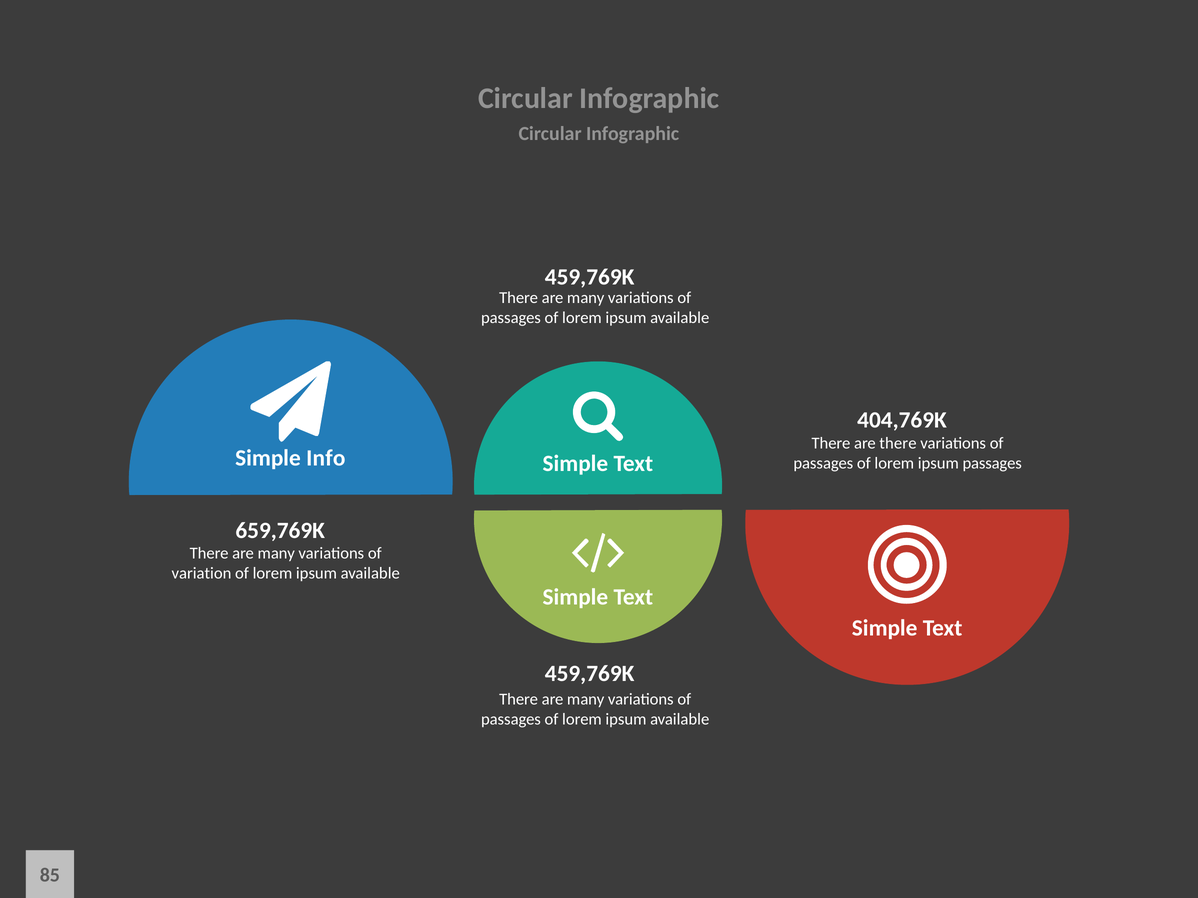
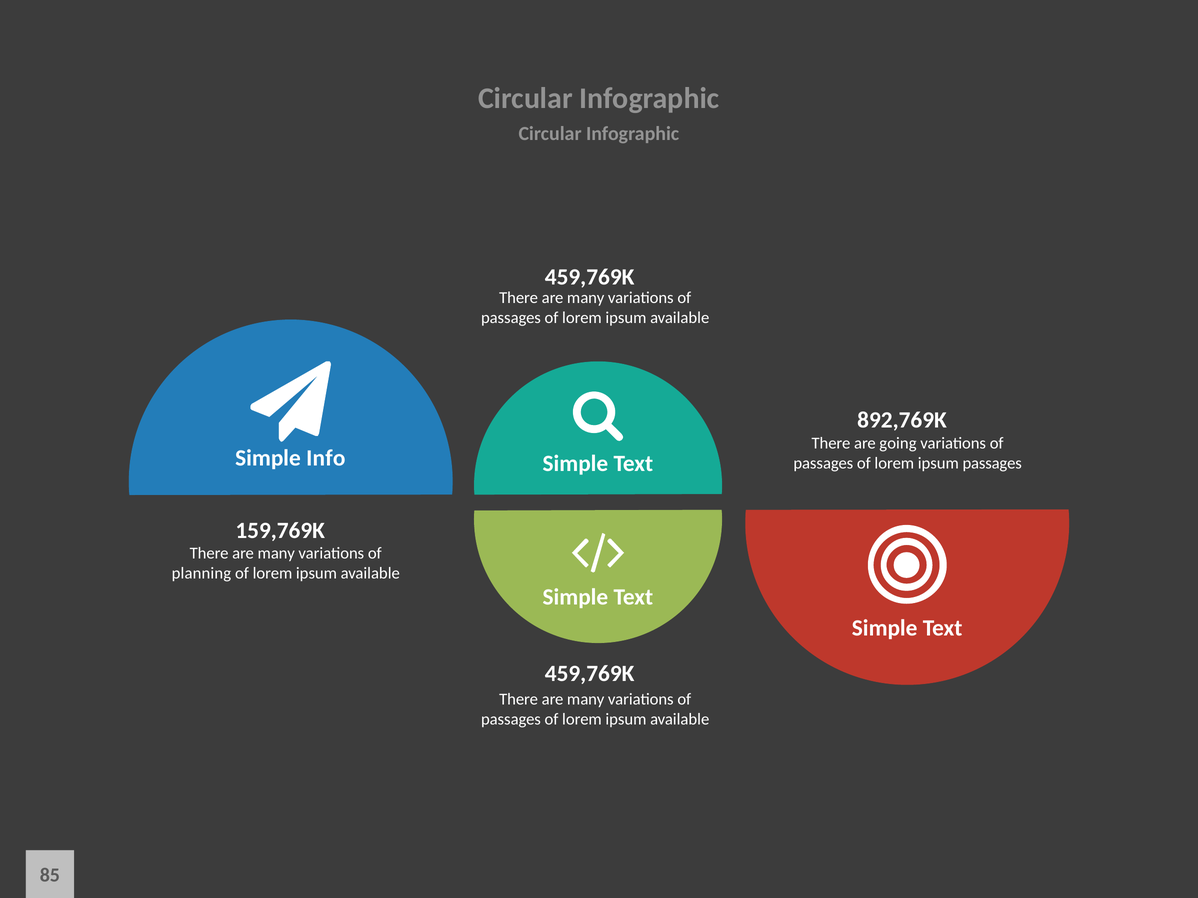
404,769K: 404,769K -> 892,769K (902, 420)
are there: there -> going (898, 443)
659,769K: 659,769K -> 159,769K (280, 531)
variation: variation -> planning (201, 574)
